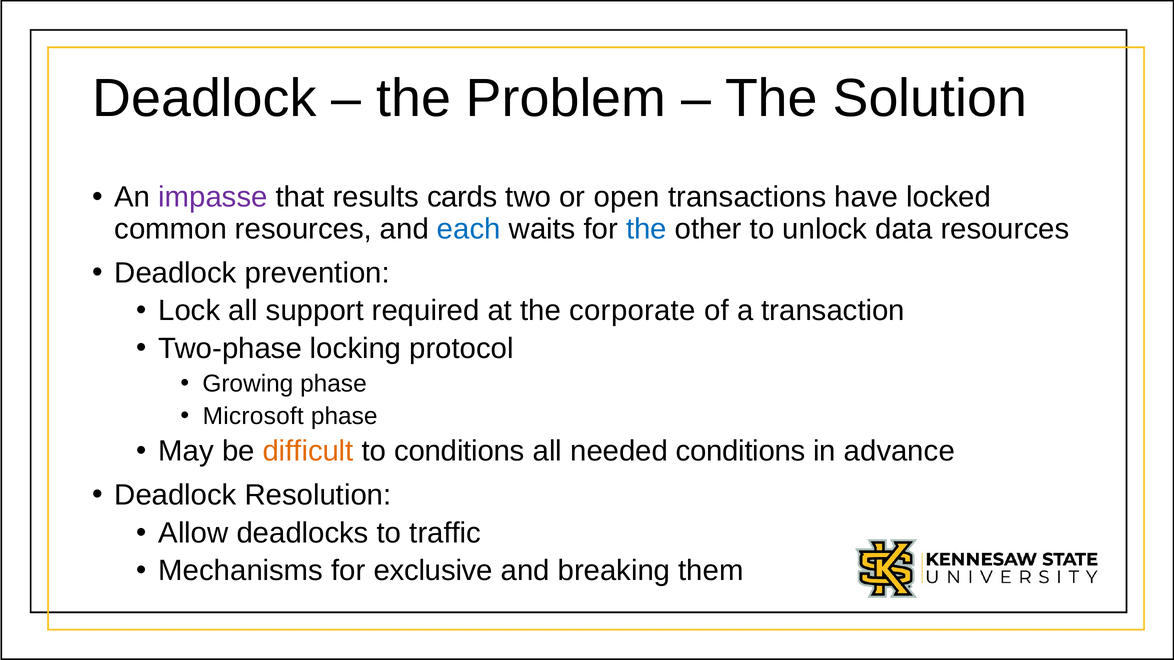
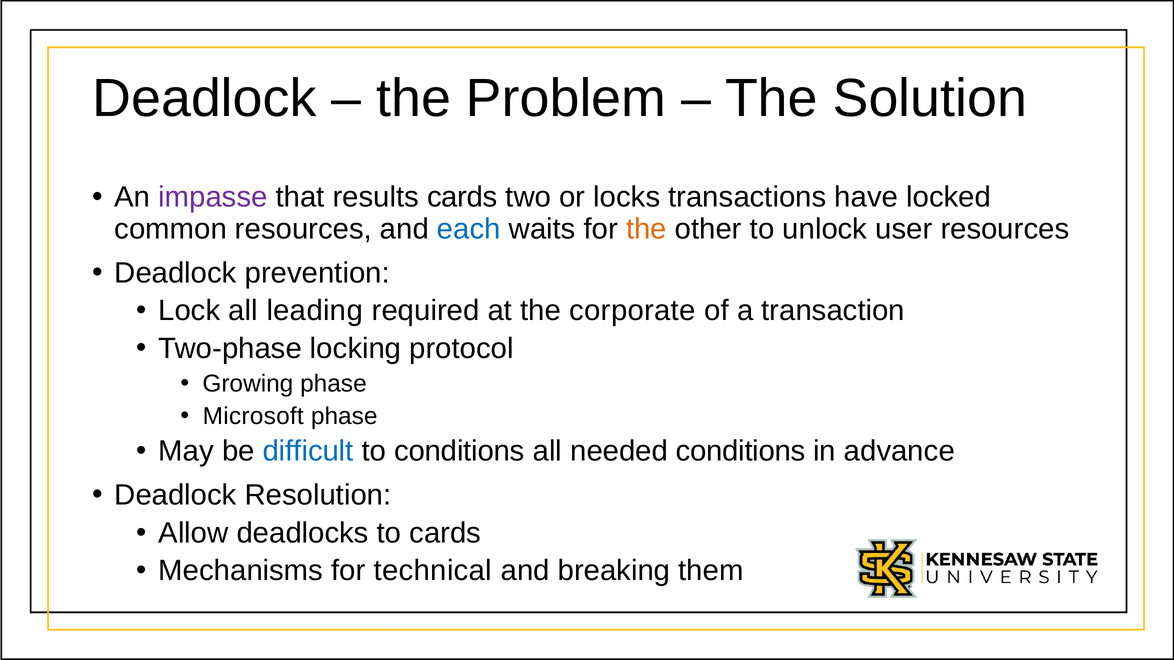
open: open -> locks (627, 197)
the colour: blue -> orange (646, 229)
data: data -> user (904, 229)
support: support -> leading (315, 311)
difficult colour: orange -> blue (308, 452)
to traffic: traffic -> cards (445, 533)
exclusive: exclusive -> technical (433, 571)
